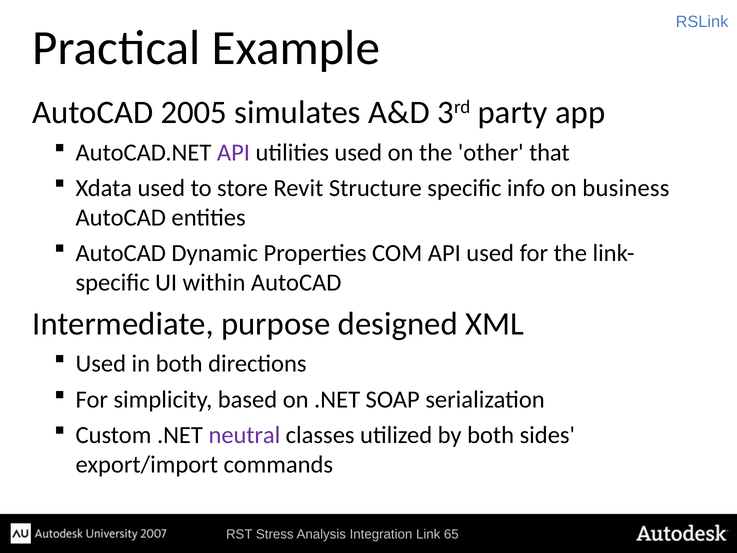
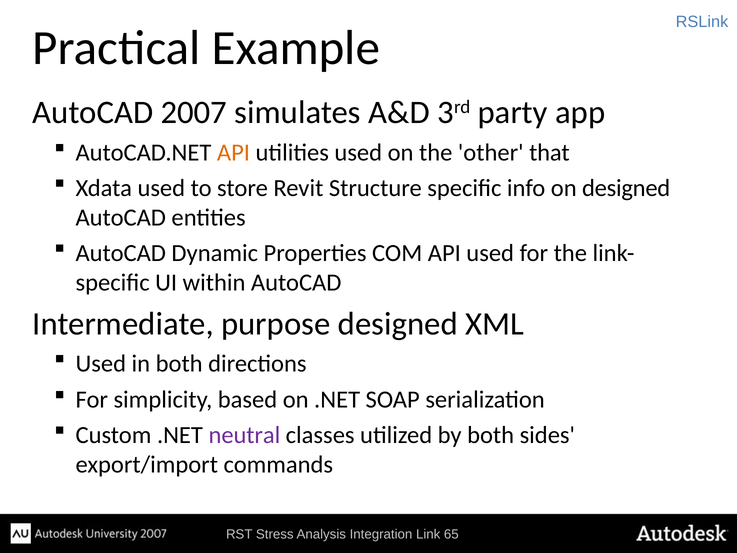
2005: 2005 -> 2007 (194, 112)
API colour: purple -> orange (233, 152)
on business: business -> designed (626, 188)
